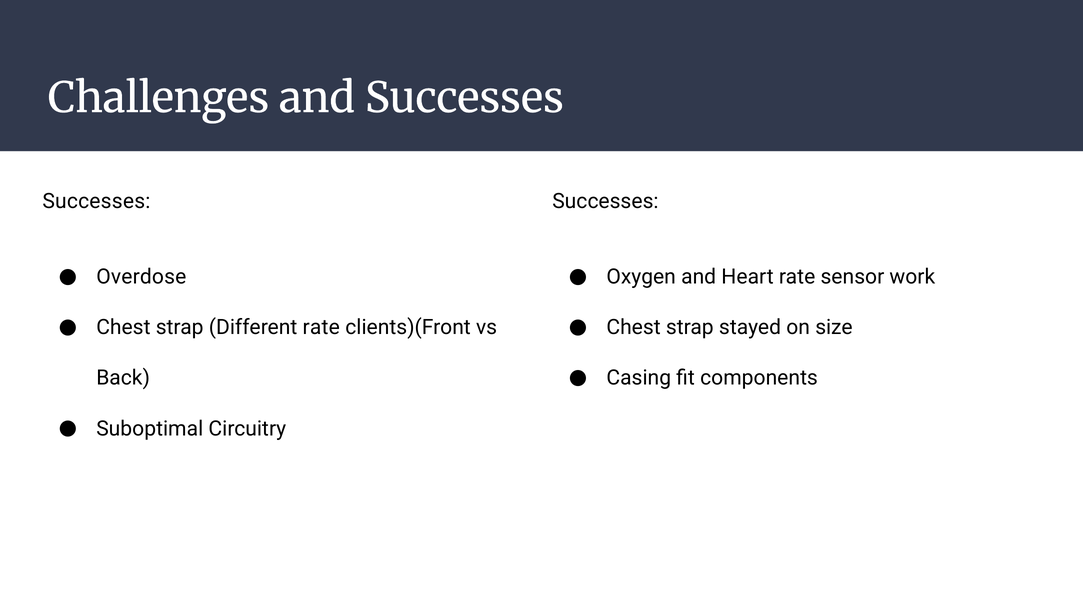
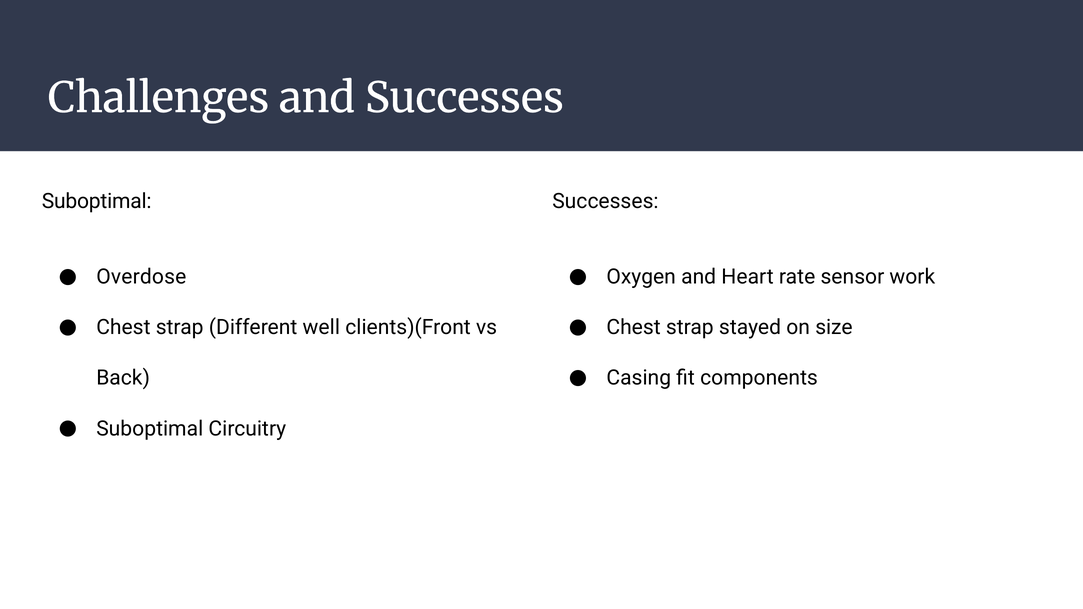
Successes: Successes -> Suboptimal (97, 201)
Different rate: rate -> well (321, 328)
